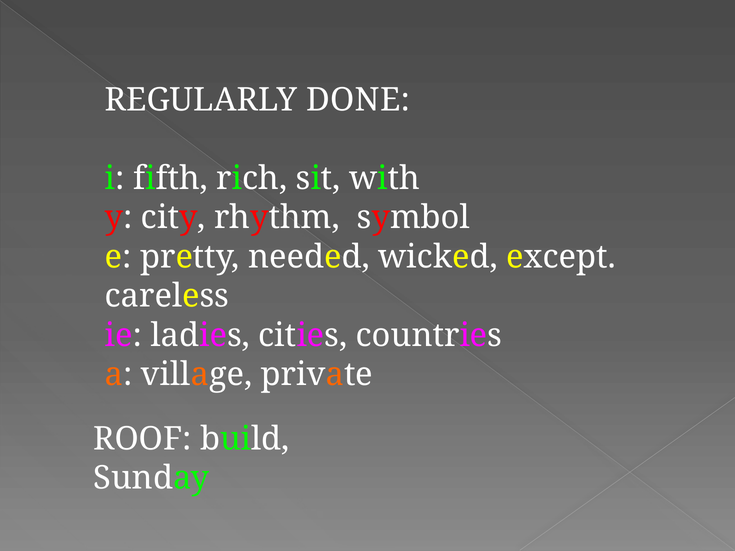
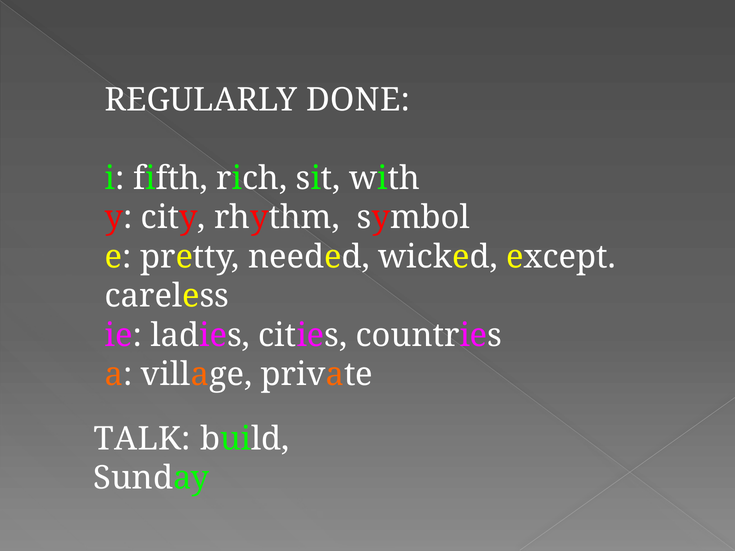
ROOF: ROOF -> TALK (142, 439)
